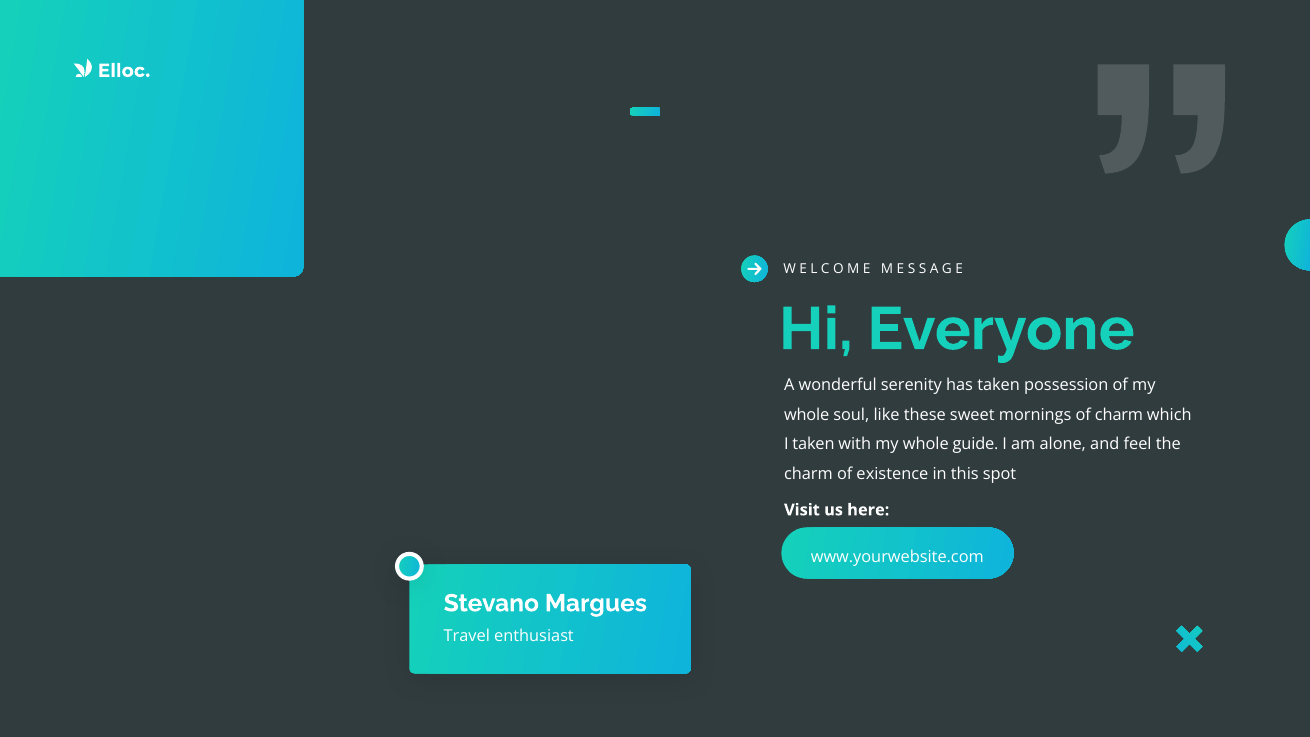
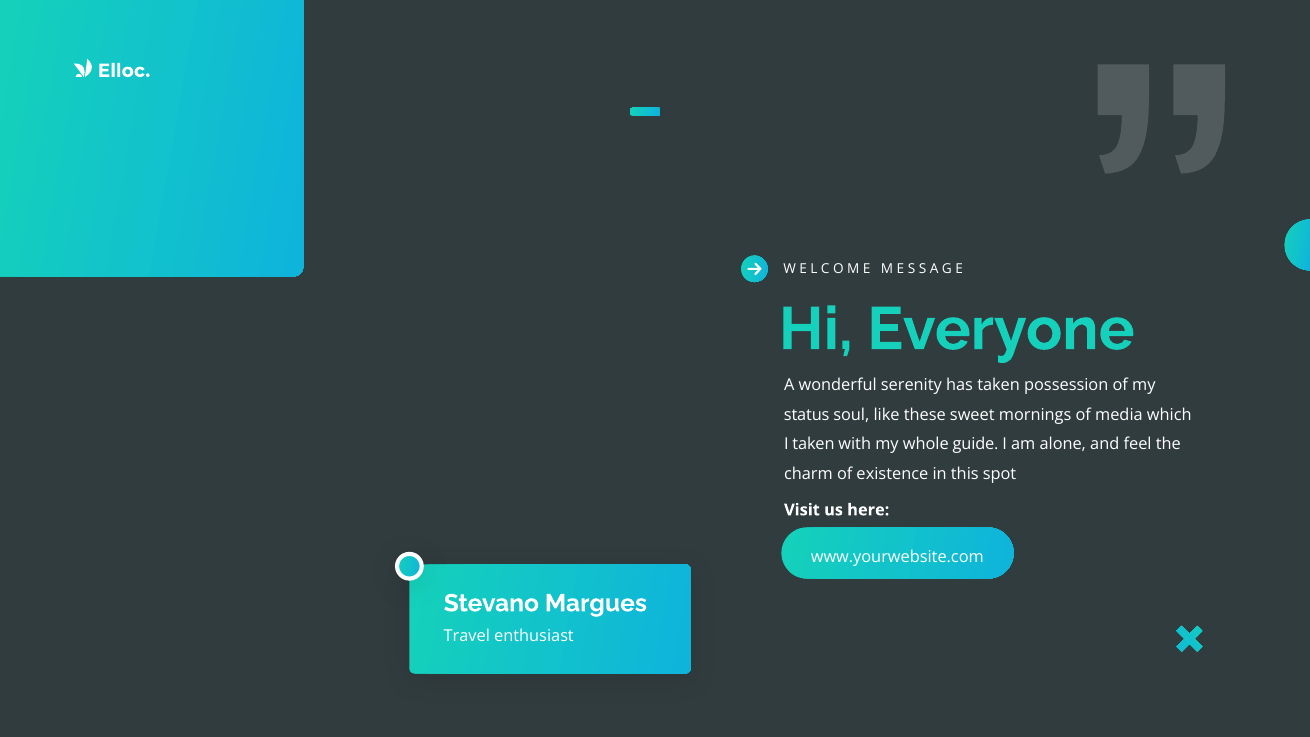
whole: whole -> status (807, 415)
of charm: charm -> media (1119, 415)
